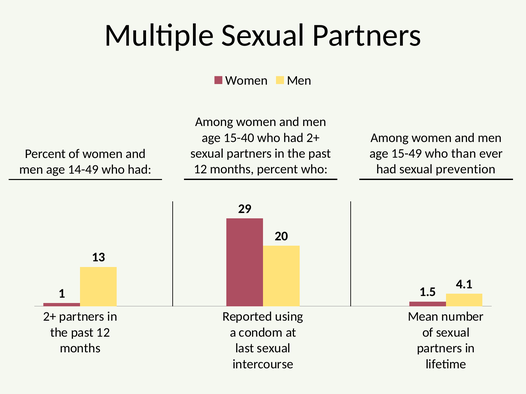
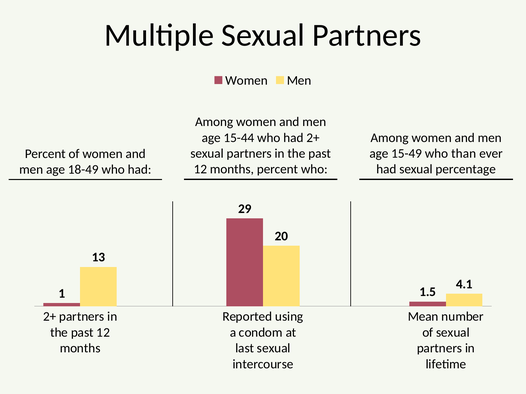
15-40: 15-40 -> 15-44 (239, 138)
prevention: prevention -> percentage (466, 170)
14-49: 14-49 -> 18-49 (83, 170)
